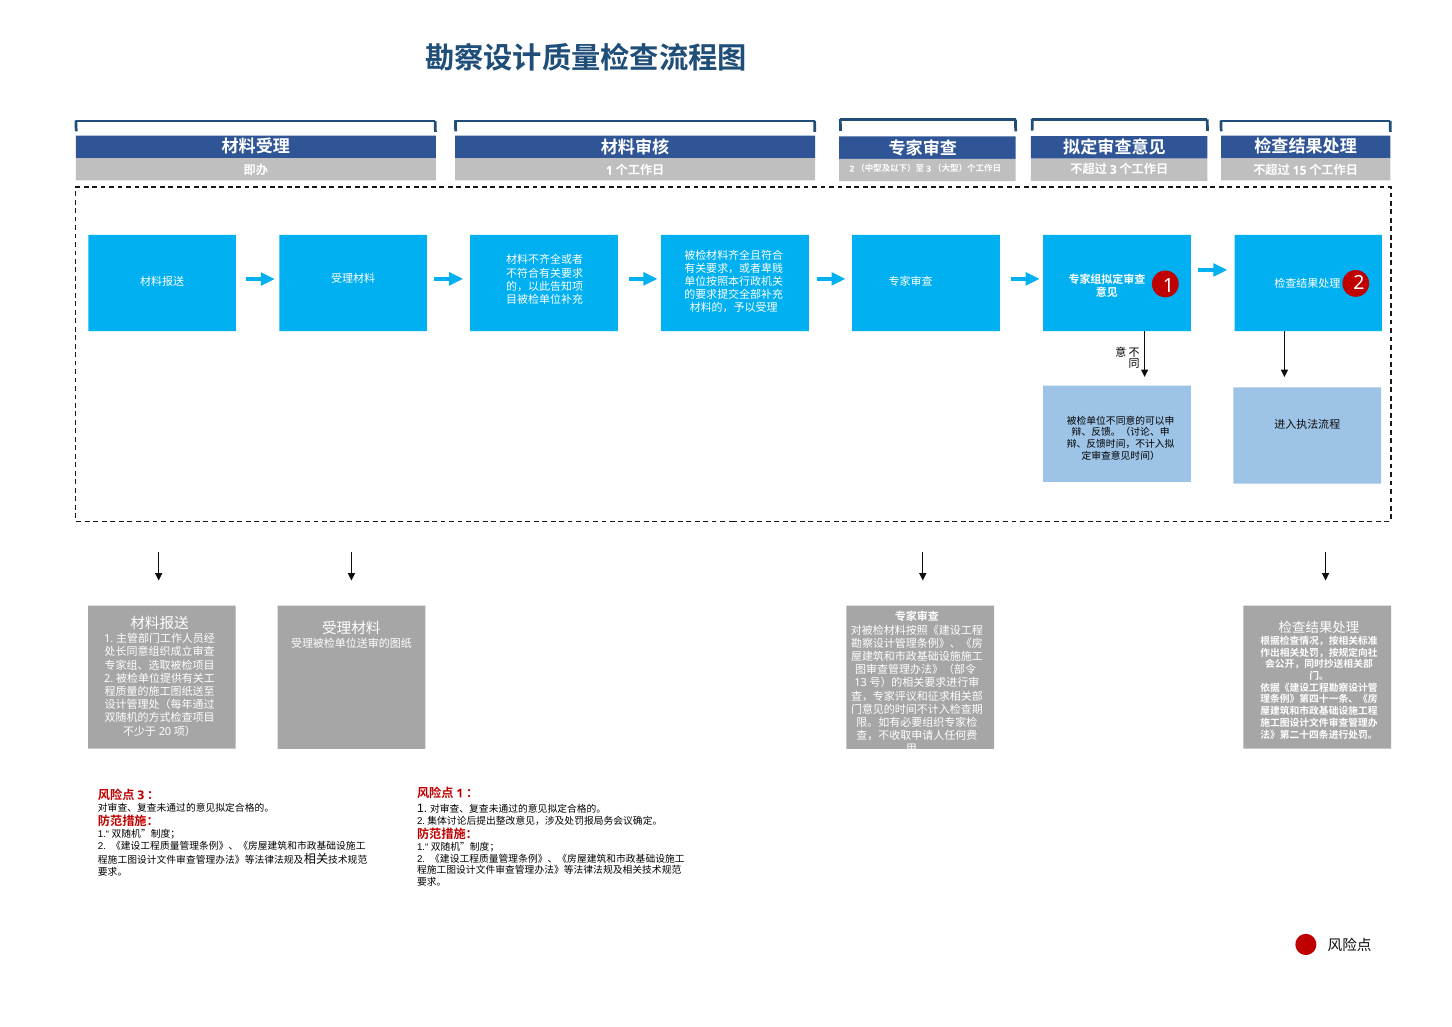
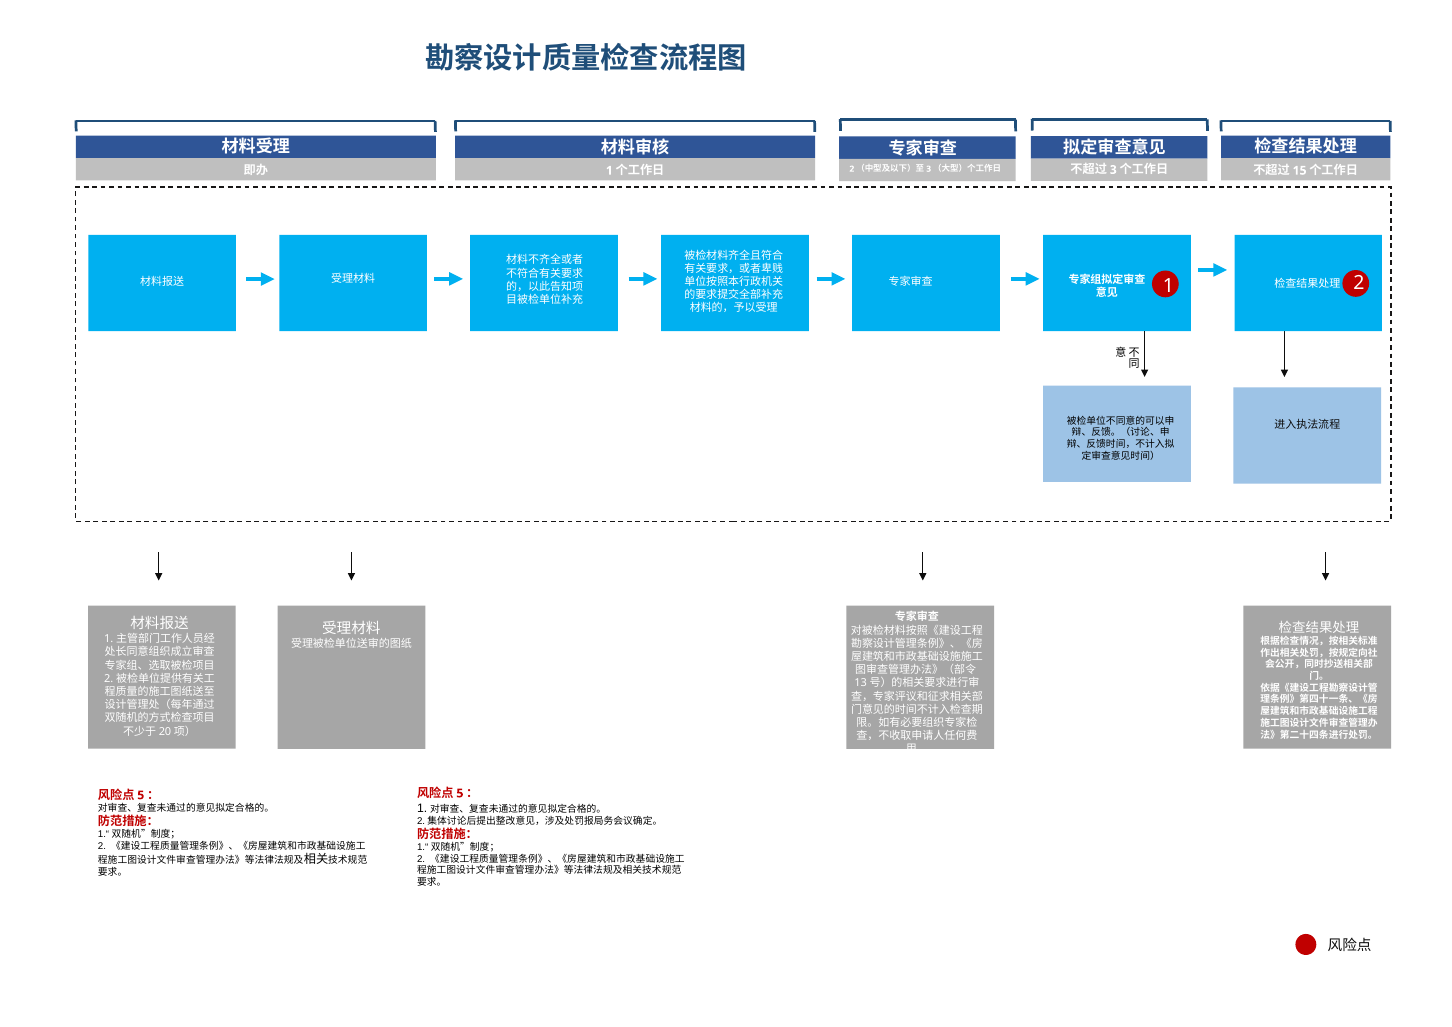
1: 1 -> 5 (460, 793)
3: 3 -> 5 (141, 795)
